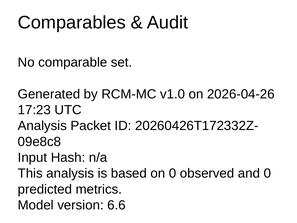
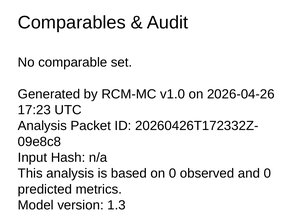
6.6: 6.6 -> 1.3 (116, 205)
